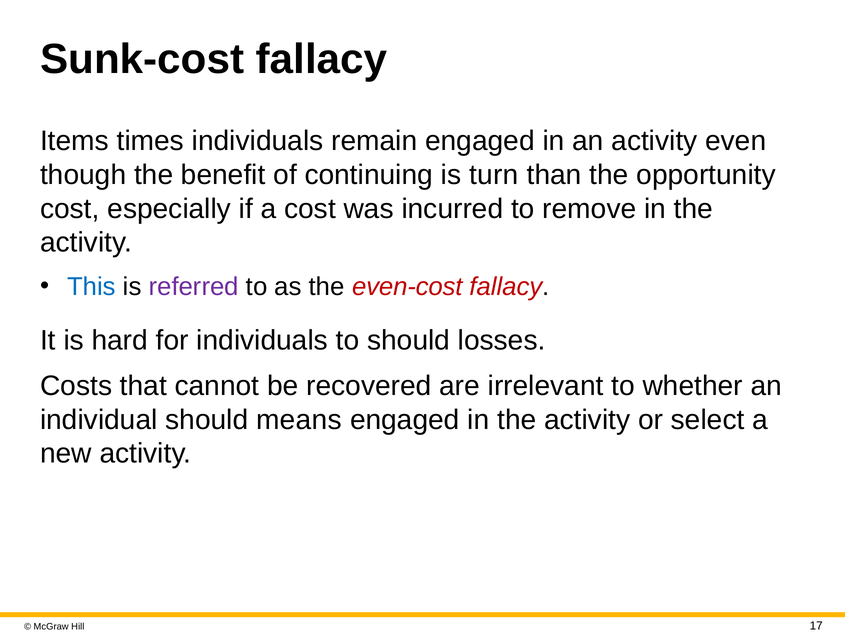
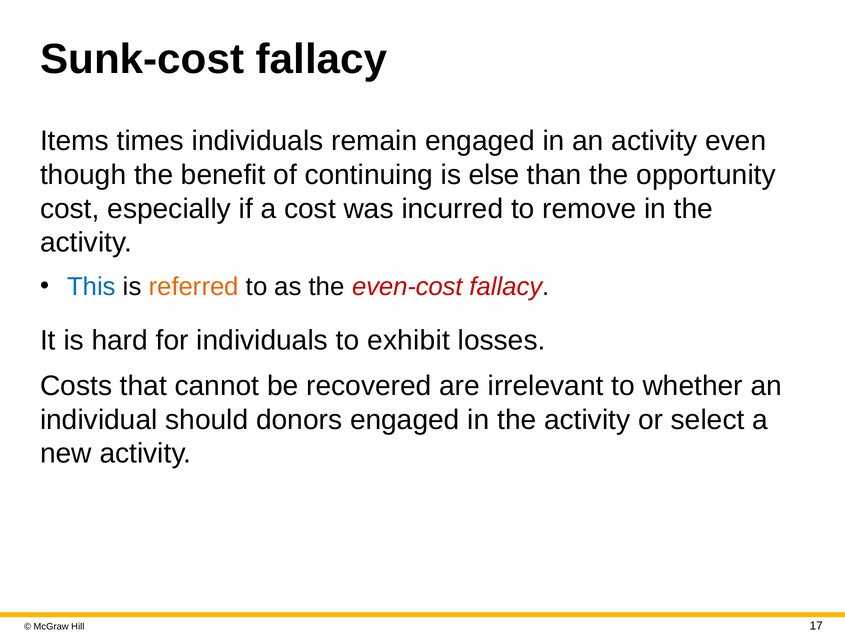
turn: turn -> else (494, 175)
referred colour: purple -> orange (194, 286)
to should: should -> exhibit (409, 340)
means: means -> donors (299, 420)
